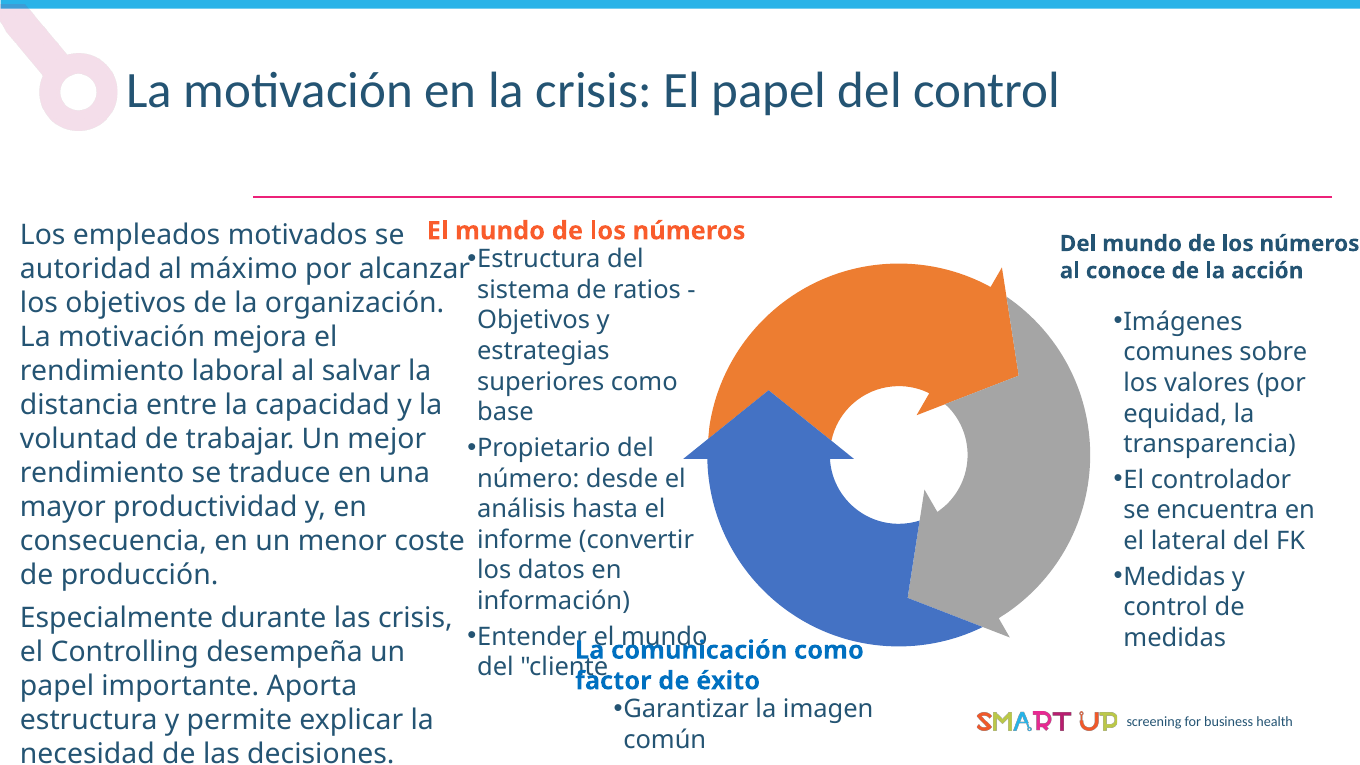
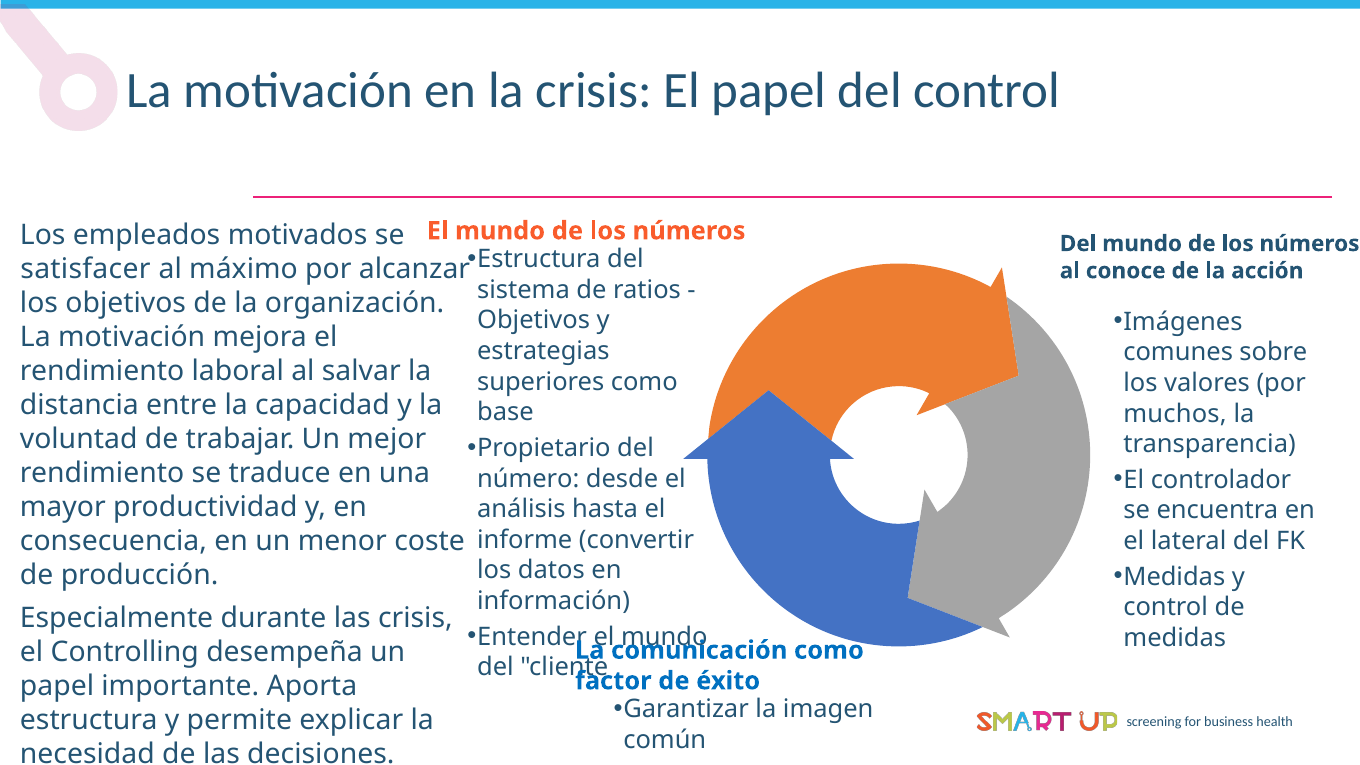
autoridad: autoridad -> satisfacer (85, 269)
equidad: equidad -> muchos (1175, 414)
